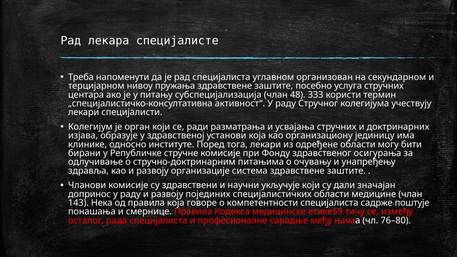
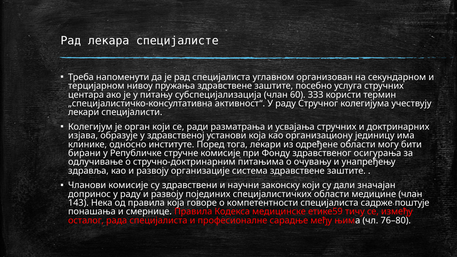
48: 48 -> 60 (298, 95)
укључује: укључује -> законску (281, 185)
